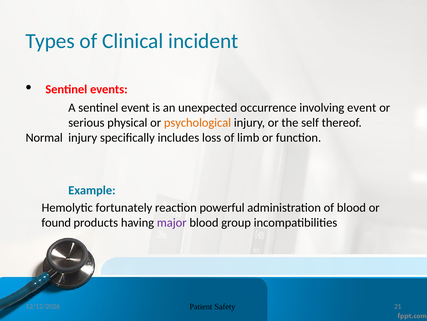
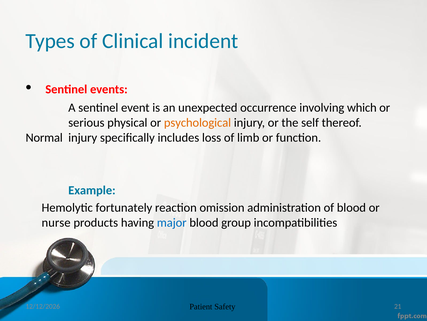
involving event: event -> which (362, 108)
powerful: powerful -> omission (222, 207)
found: found -> nurse (56, 222)
major colour: purple -> blue (172, 222)
